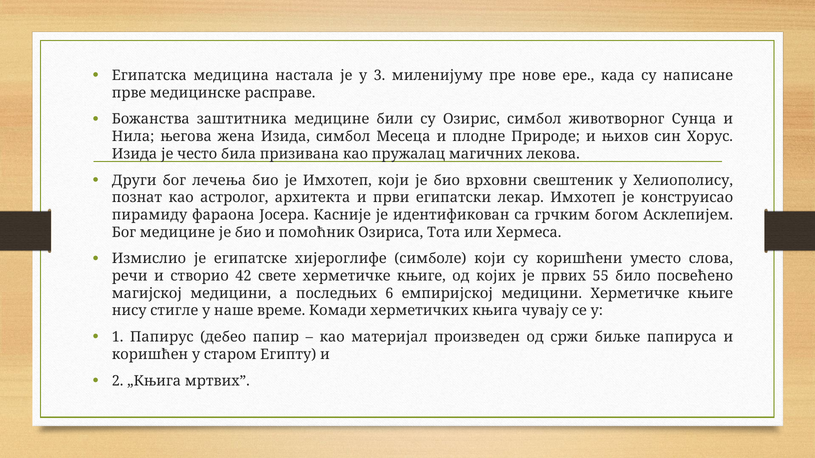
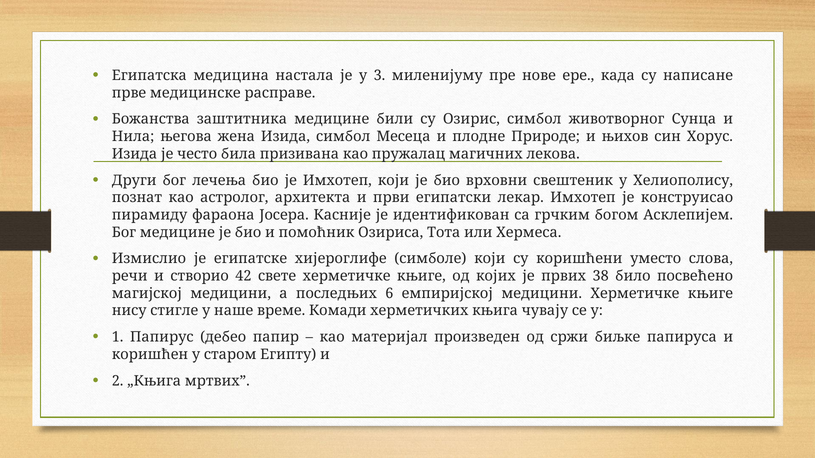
55: 55 -> 38 (601, 276)
